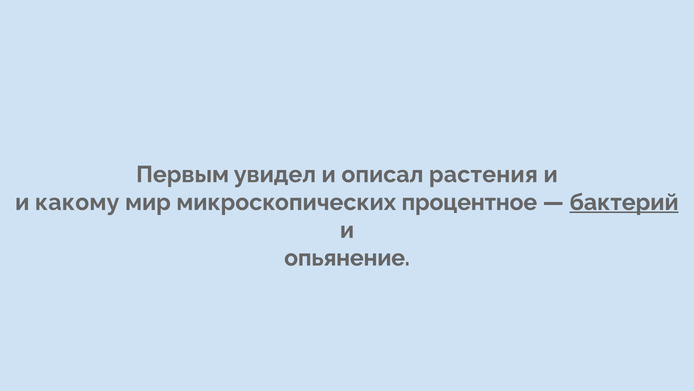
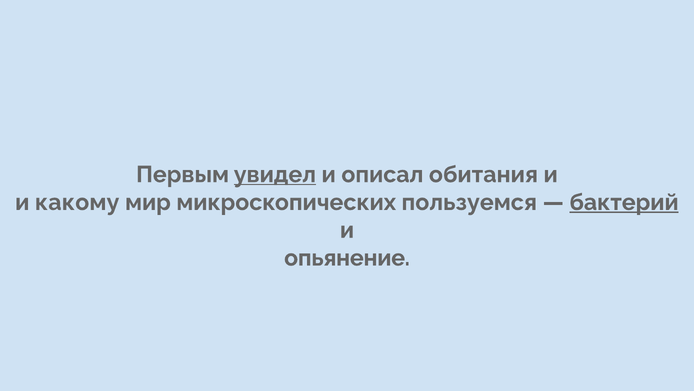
увидел underline: none -> present (275, 174)
растения: растения -> обитания (483, 174)
процентное: процентное -> пользуемся (469, 202)
